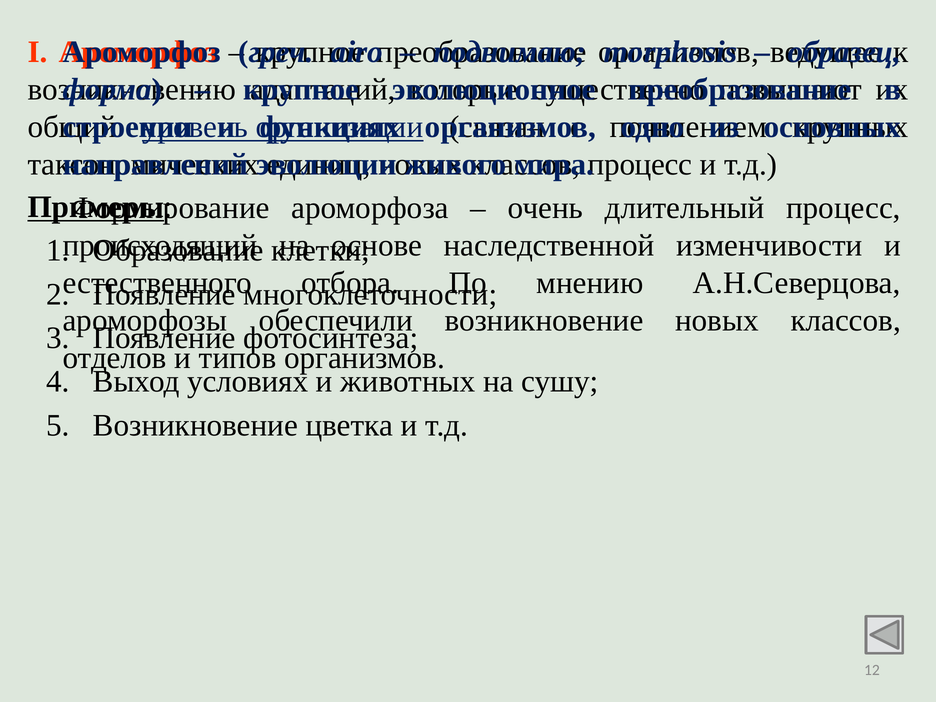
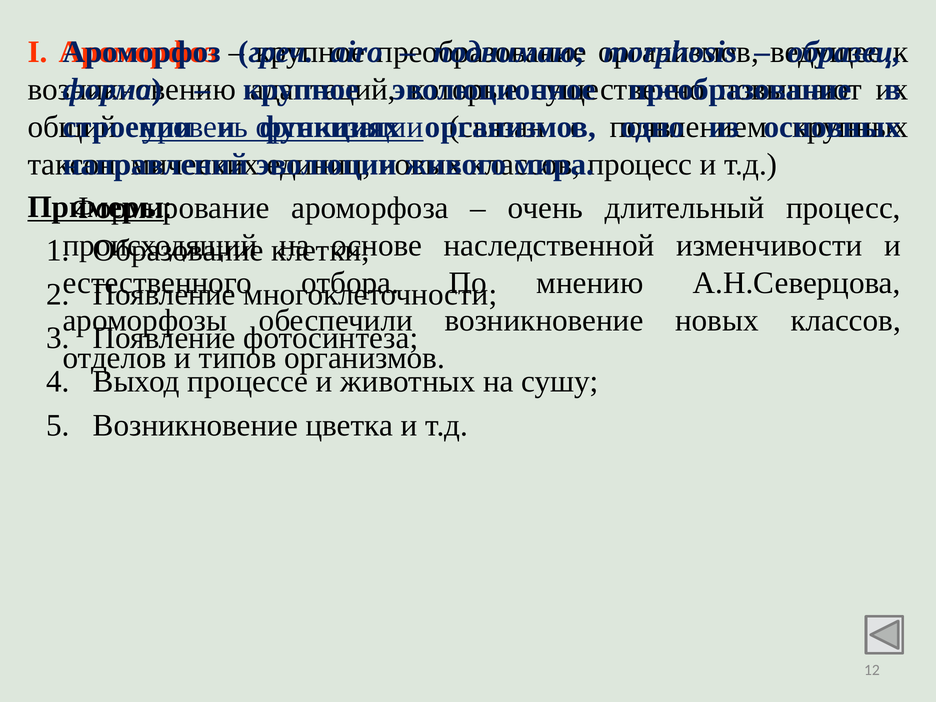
условиях: условиях -> процессе (248, 382)
